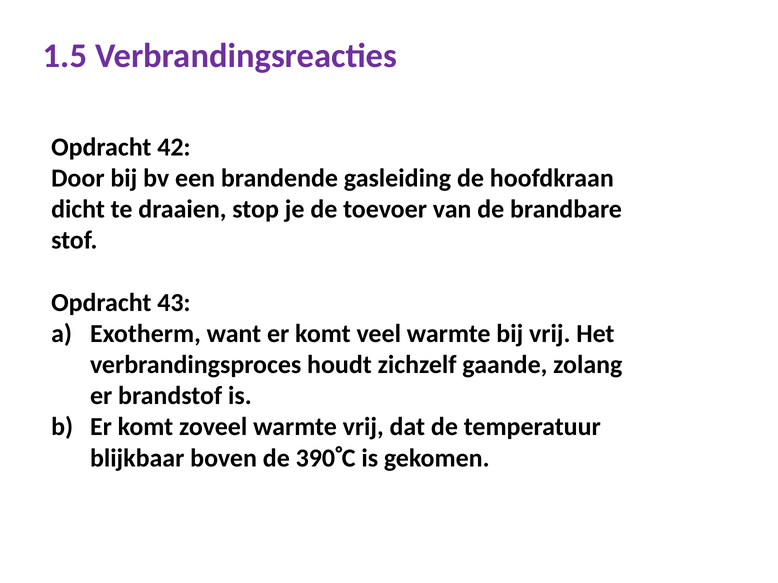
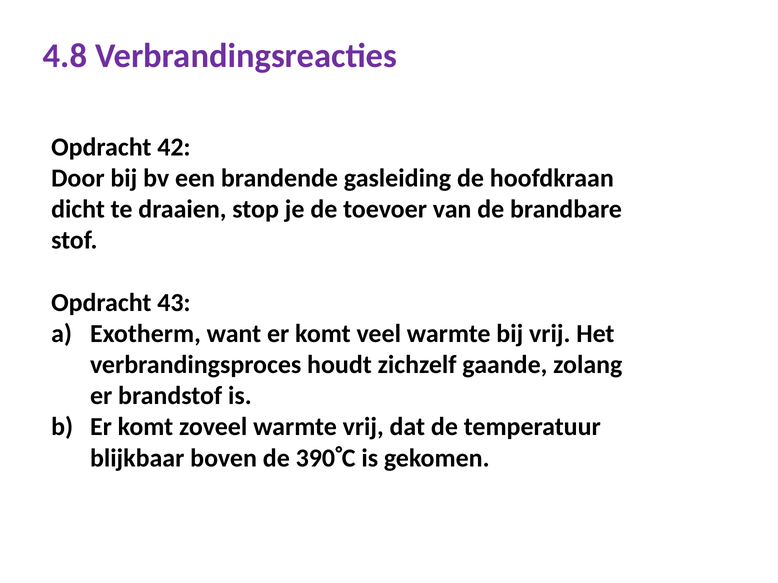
1.5: 1.5 -> 4.8 (65, 56)
